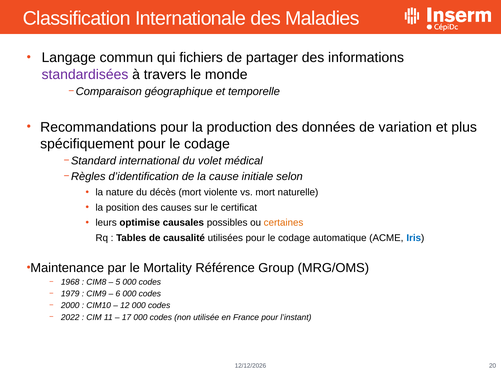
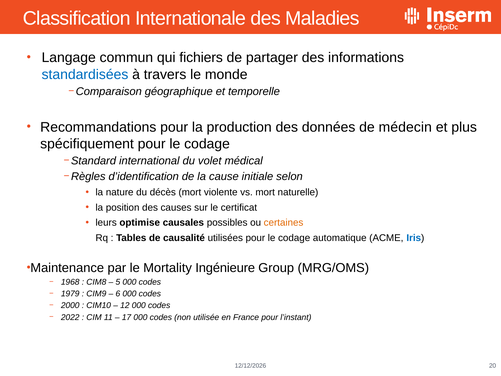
standardisées colour: purple -> blue (85, 74)
variation: variation -> médecin (405, 127)
Référence: Référence -> Ingénieure (225, 268)
